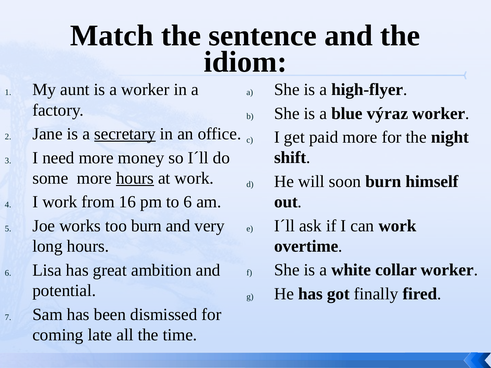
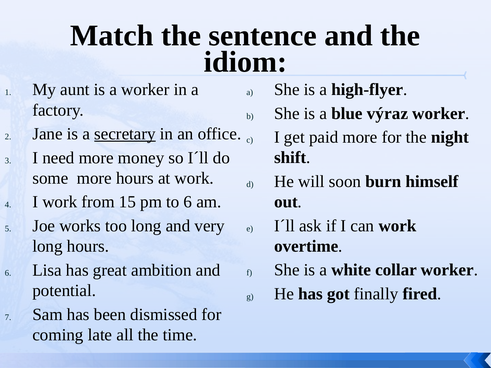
hours underline: present -> none (135, 178)
16: 16 -> 15 (127, 202)
too burn: burn -> long (146, 226)
